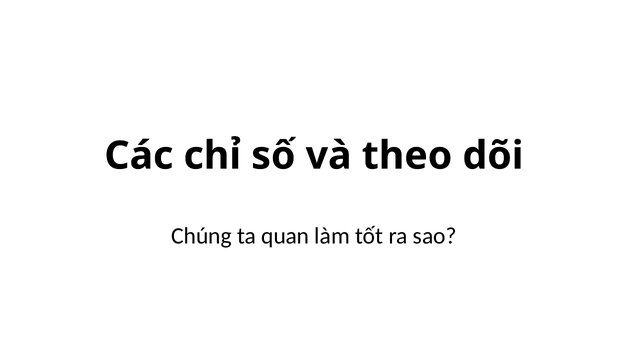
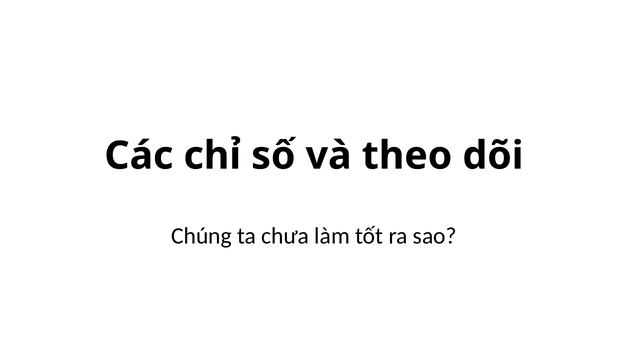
quan: quan -> chưa (285, 236)
